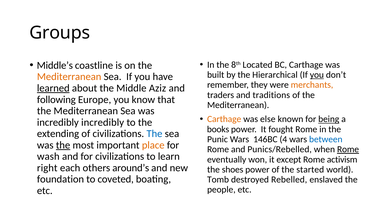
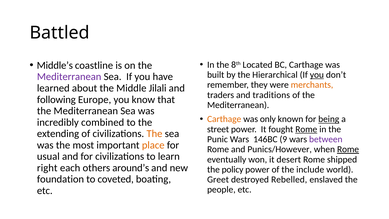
Groups: Groups -> Battled (60, 33)
Mediterranean colour: orange -> purple (69, 77)
learned underline: present -> none (53, 88)
Aziz: Aziz -> Jilali (158, 88)
else: else -> only (268, 119)
incredibly incredibly: incredibly -> combined (103, 122)
books: books -> street (218, 129)
Rome underline: none -> present (306, 129)
The colour: blue -> orange (154, 134)
4: 4 -> 9 (283, 139)
between colour: blue -> purple (326, 139)
the underline: present -> none (63, 145)
Punics/Rebelled: Punics/Rebelled -> Punics/However (280, 149)
wash: wash -> usual (48, 156)
except: except -> desert (289, 159)
activism: activism -> shipped (342, 159)
shoes: shoes -> policy (233, 169)
started: started -> include (310, 169)
Tomb: Tomb -> Greet (218, 179)
